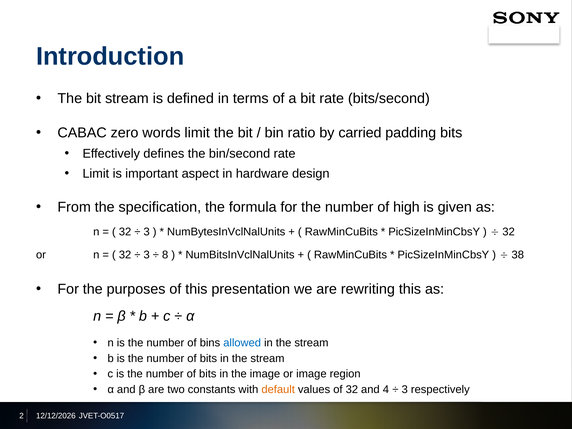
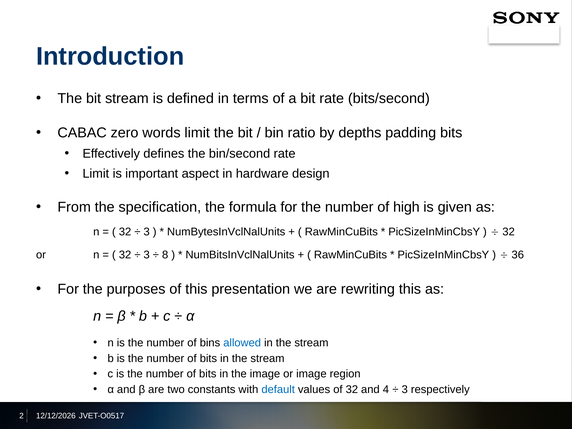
carried: carried -> depths (360, 133)
38: 38 -> 36 (518, 255)
default colour: orange -> blue (278, 390)
